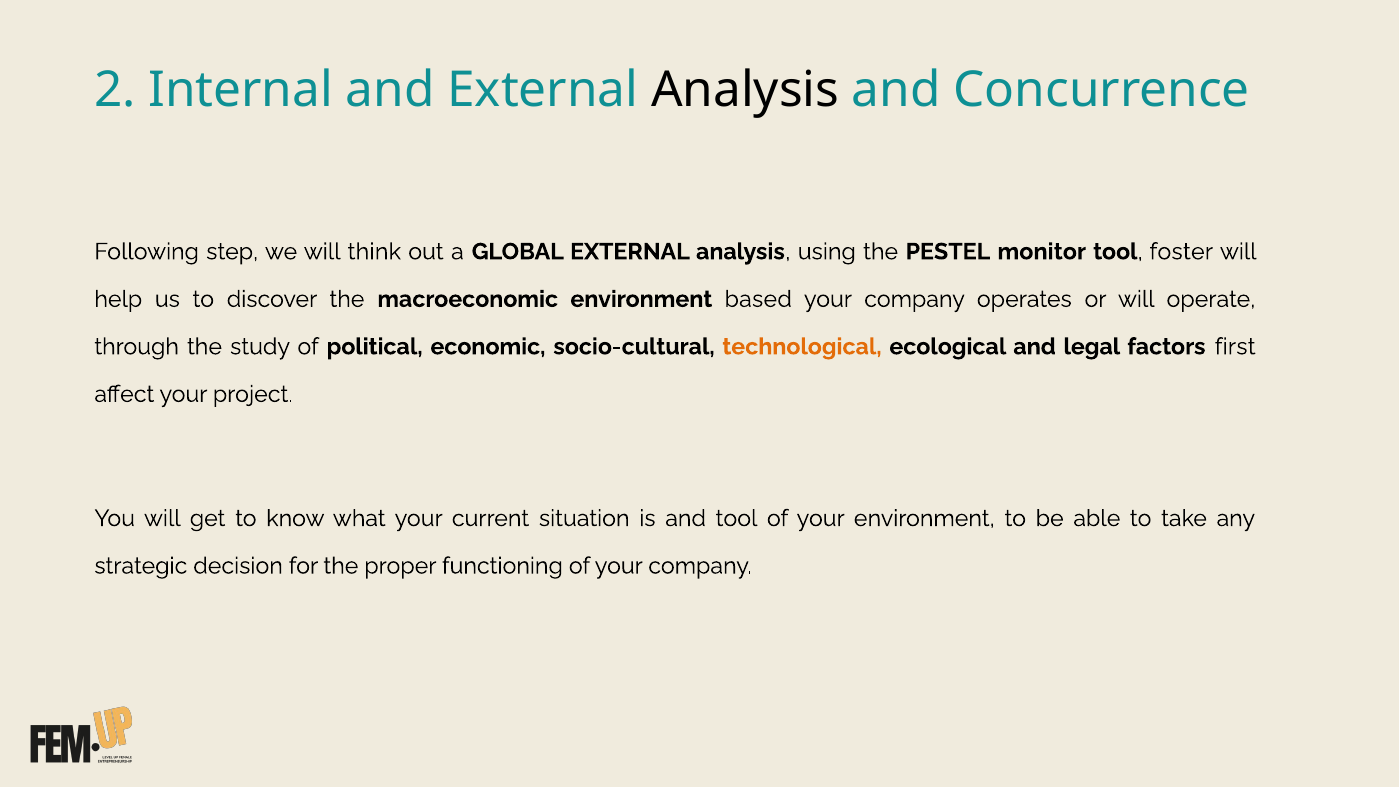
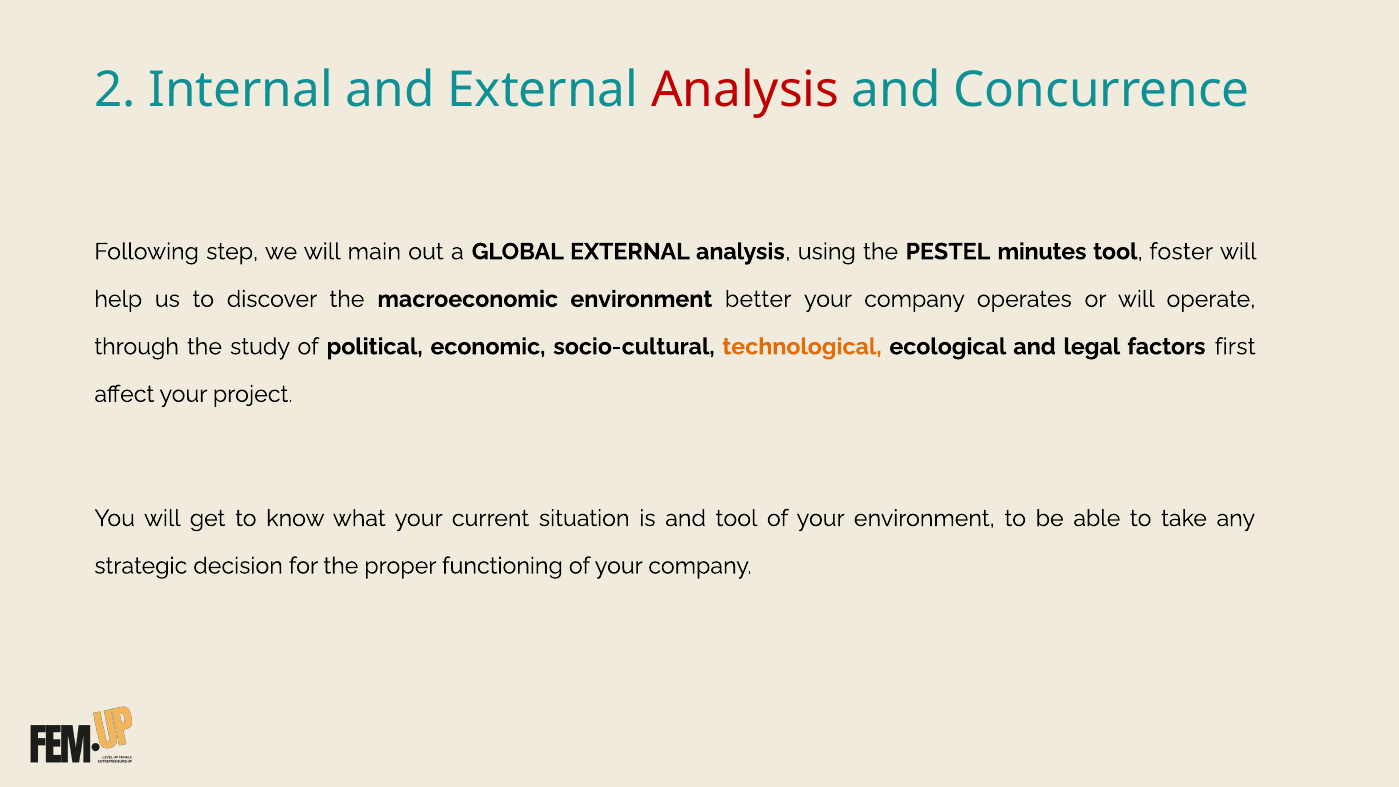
Analysis colour: black -> red (745, 90)
think: think -> main (374, 252)
monitor: monitor -> minutes (1042, 252)
based: based -> better (758, 299)
